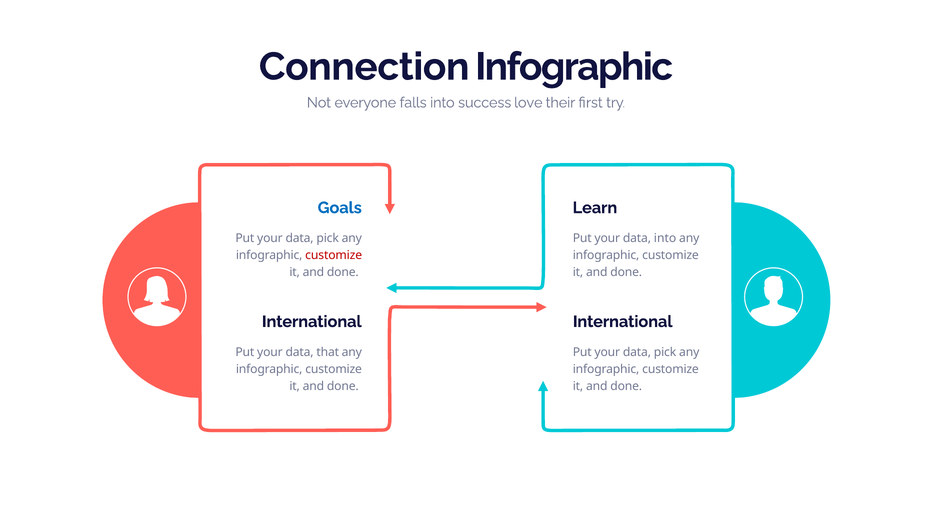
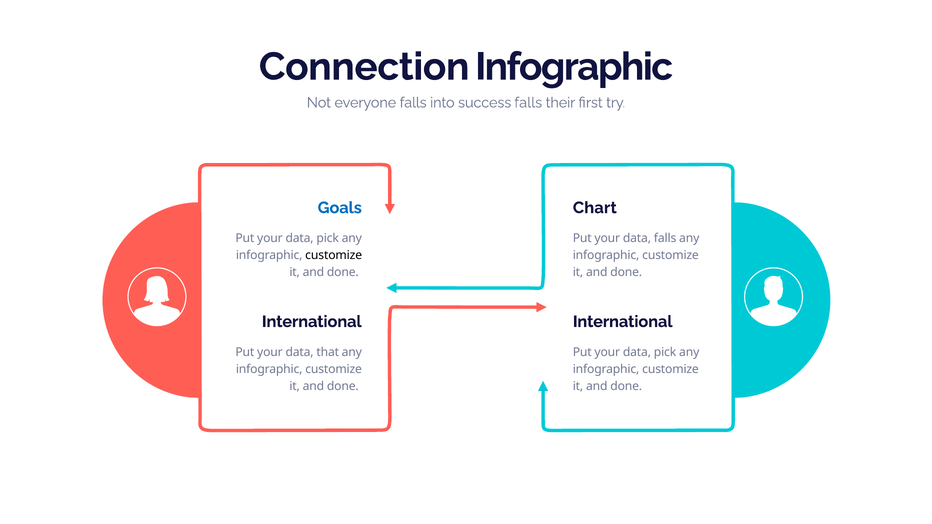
success love: love -> falls (528, 103)
Learn: Learn -> Chart (595, 208)
data into: into -> falls (665, 238)
customize colour: red -> black (334, 255)
